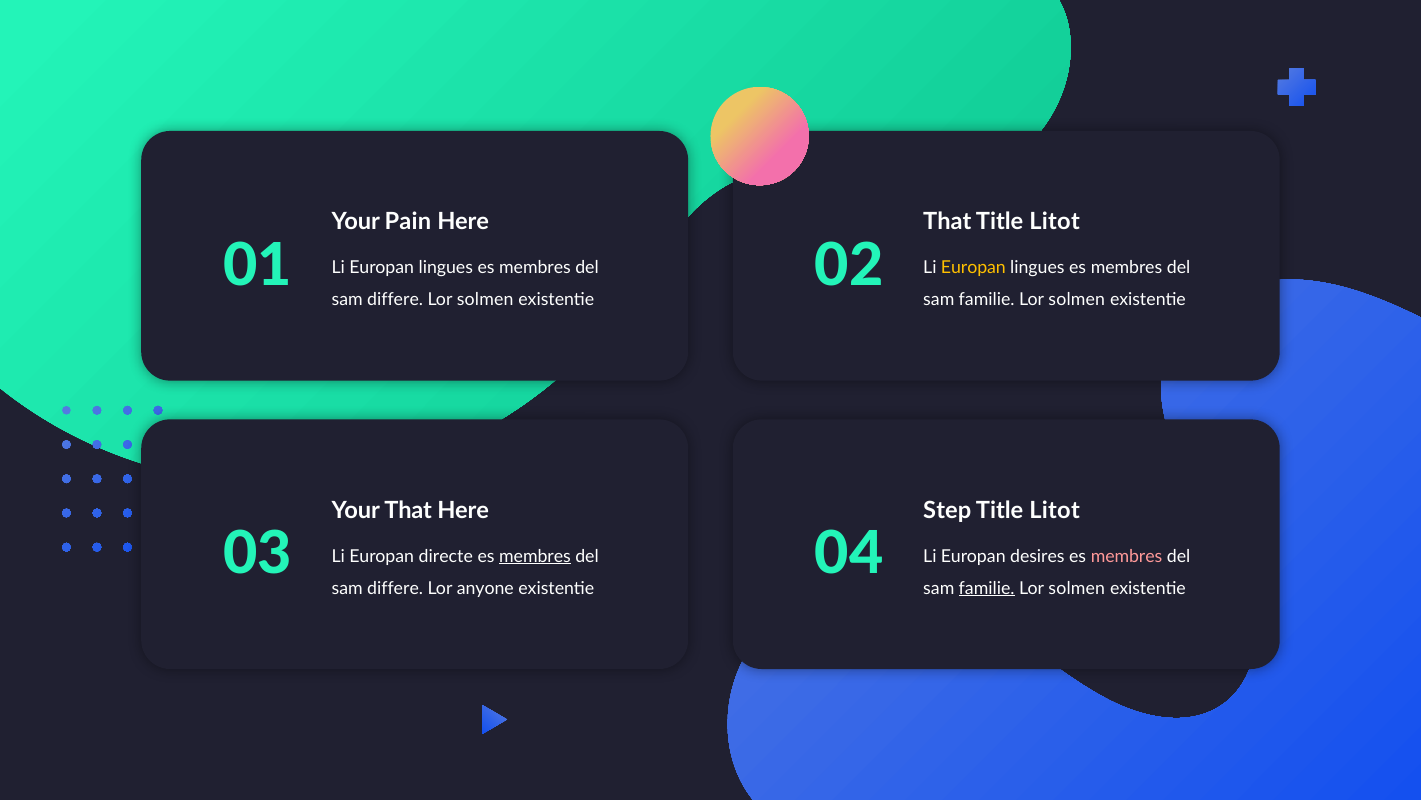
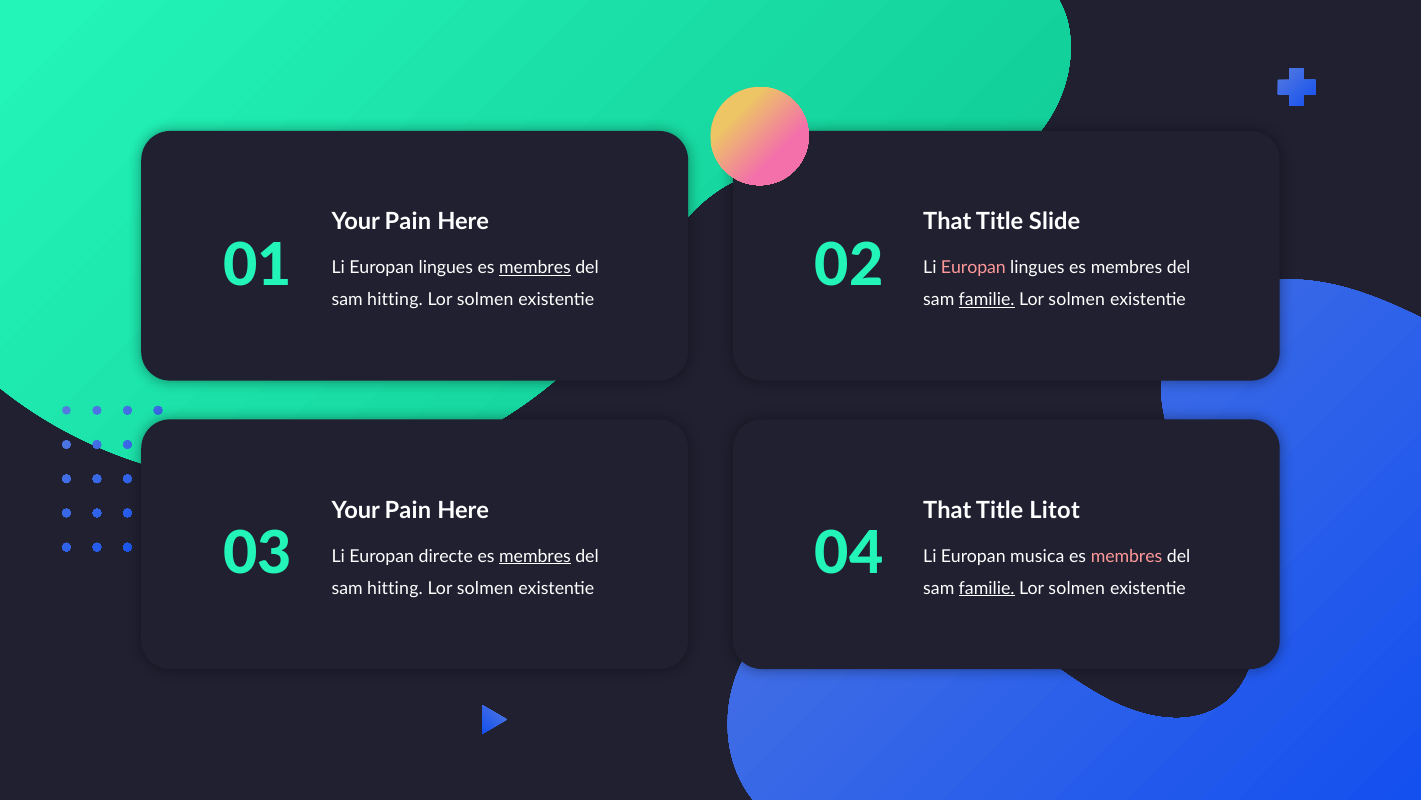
Litot: Litot -> Slide (1055, 222)
membres underline: none -> present (535, 268)
Europan colour: yellow -> pink (973, 268)
differe: differe -> hitting (395, 300)
familie underline: none -> present (987, 300)
That: That -> Pain (408, 510)
Step: Step -> That (947, 510)
desires: desires -> musica (1037, 556)
differe: differe -> hitting (395, 588)
anyone: anyone -> solmen (485, 588)
